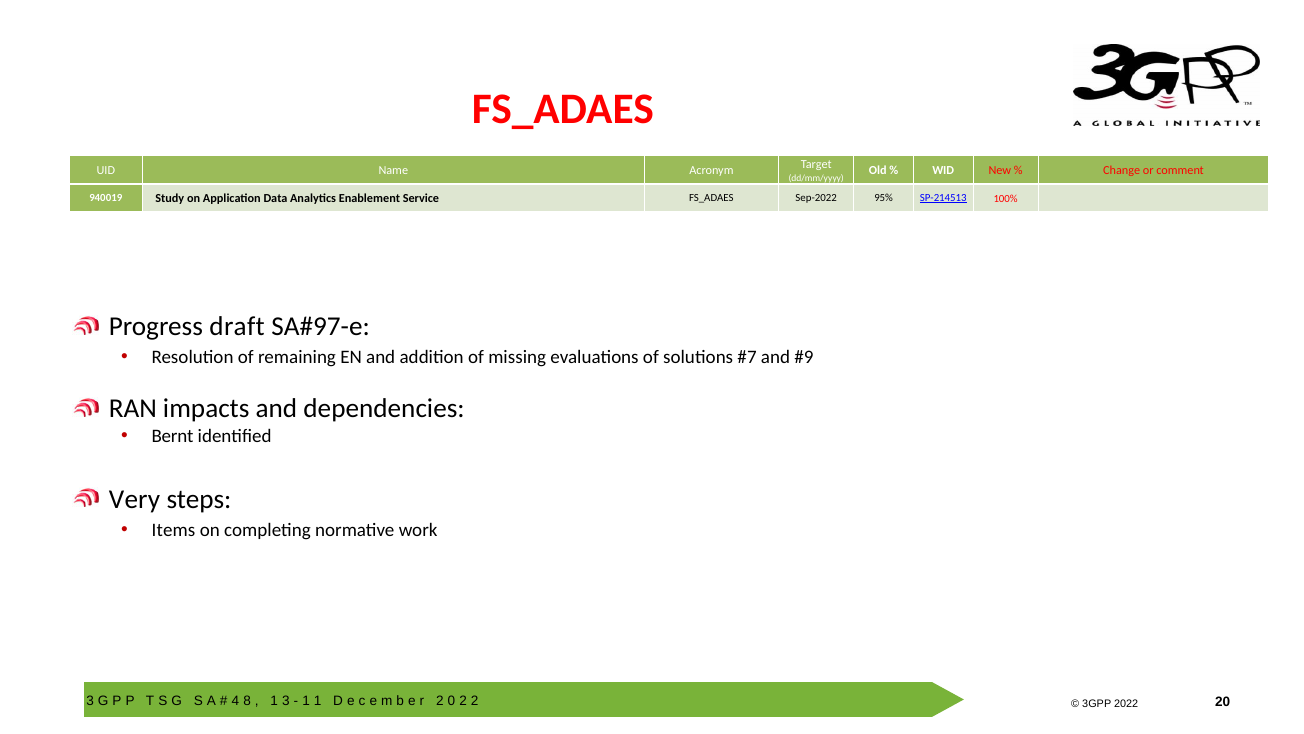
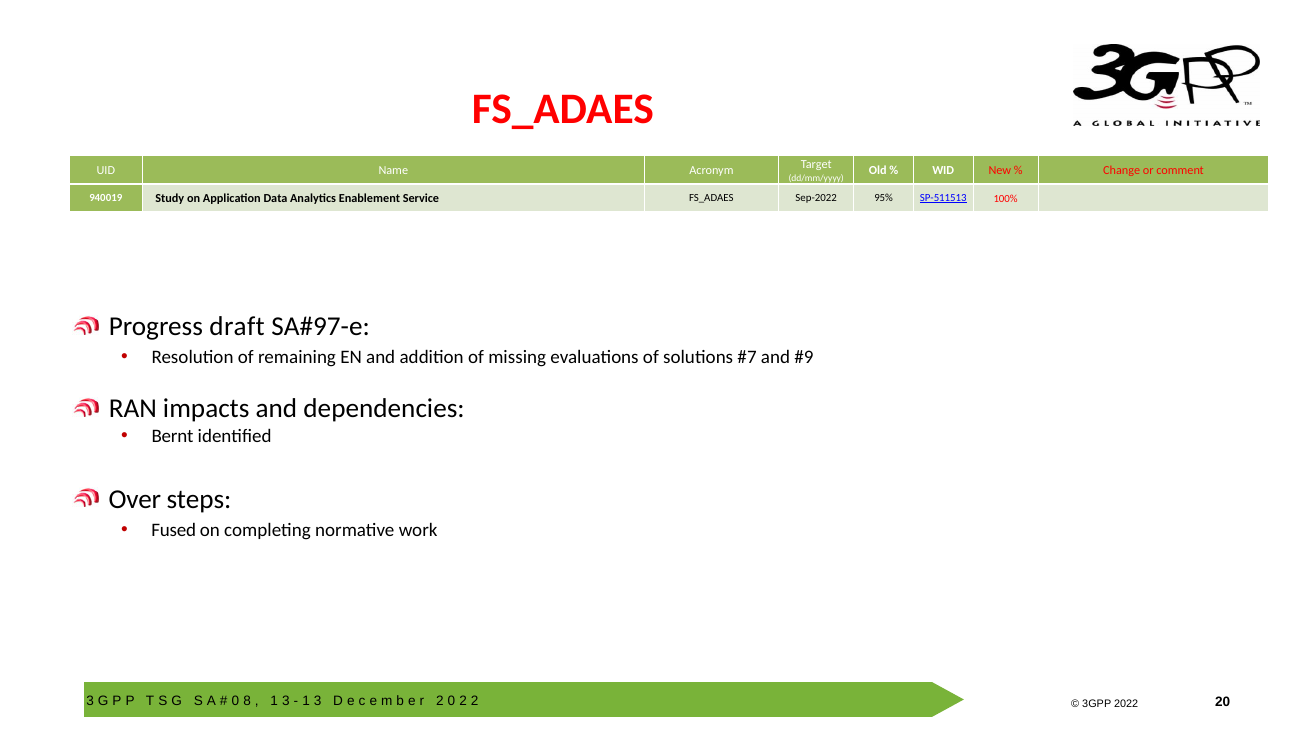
SP-214513: SP-214513 -> SP-511513 (943, 198)
Very: Very -> Over (135, 499)
Items: Items -> Fused (174, 530)
4: 4 -> 0 (235, 701)
1: 1 -> 3 (318, 701)
